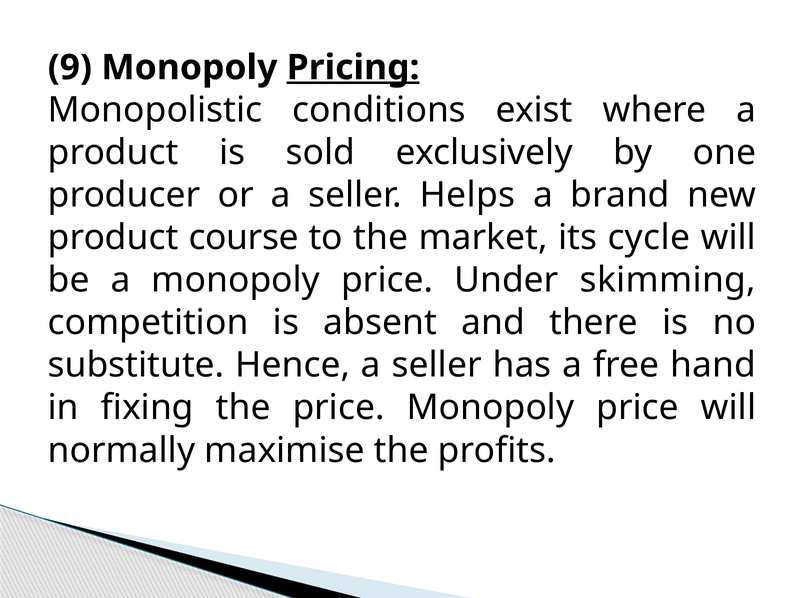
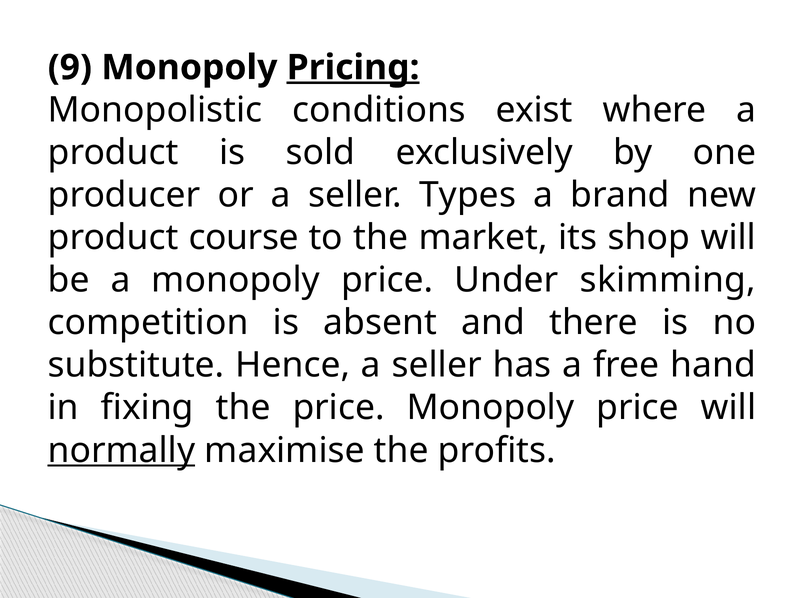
Helps: Helps -> Types (468, 195)
cycle: cycle -> shop (649, 238)
normally underline: none -> present (121, 451)
